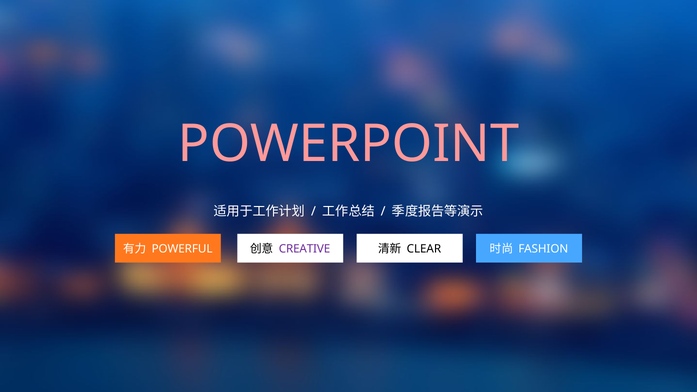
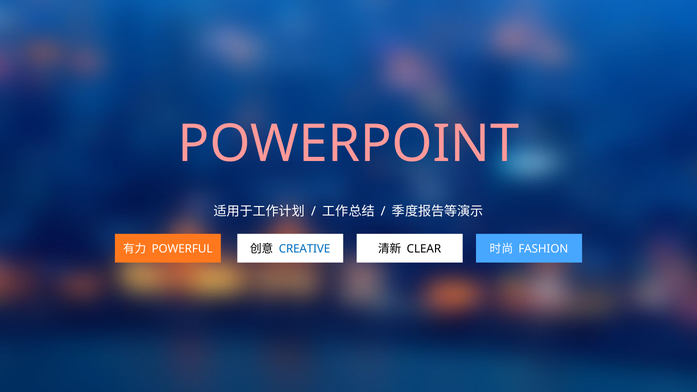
CREATIVE colour: purple -> blue (305, 249)
